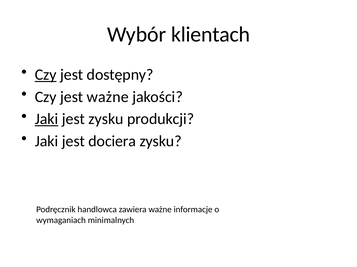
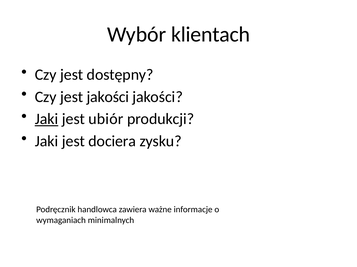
Czy underline: present -> none (46, 75)
jest ważne: ważne -> jakości (108, 97)
jest zysku: zysku -> ubiór (106, 119)
